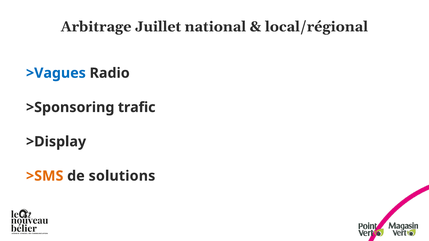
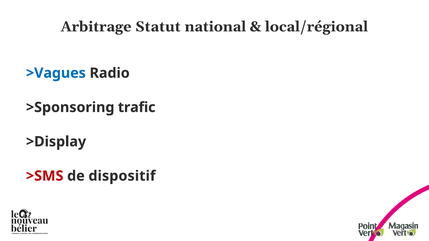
Juillet: Juillet -> Statut (158, 27)
>SMS colour: orange -> red (45, 176)
solutions: solutions -> dispositif (122, 176)
